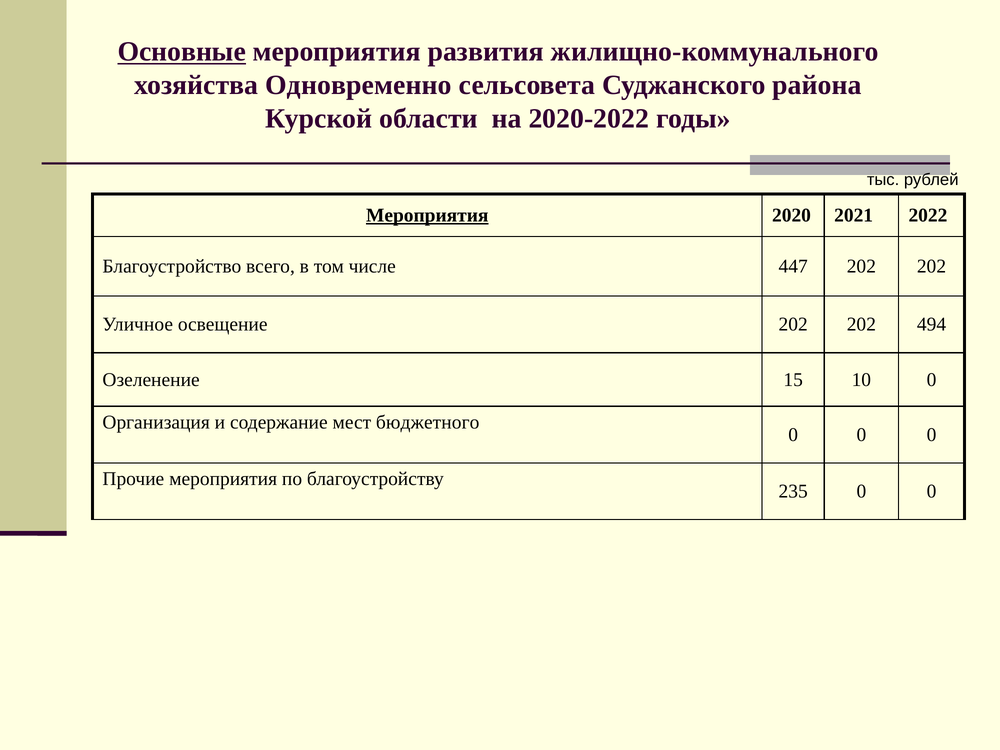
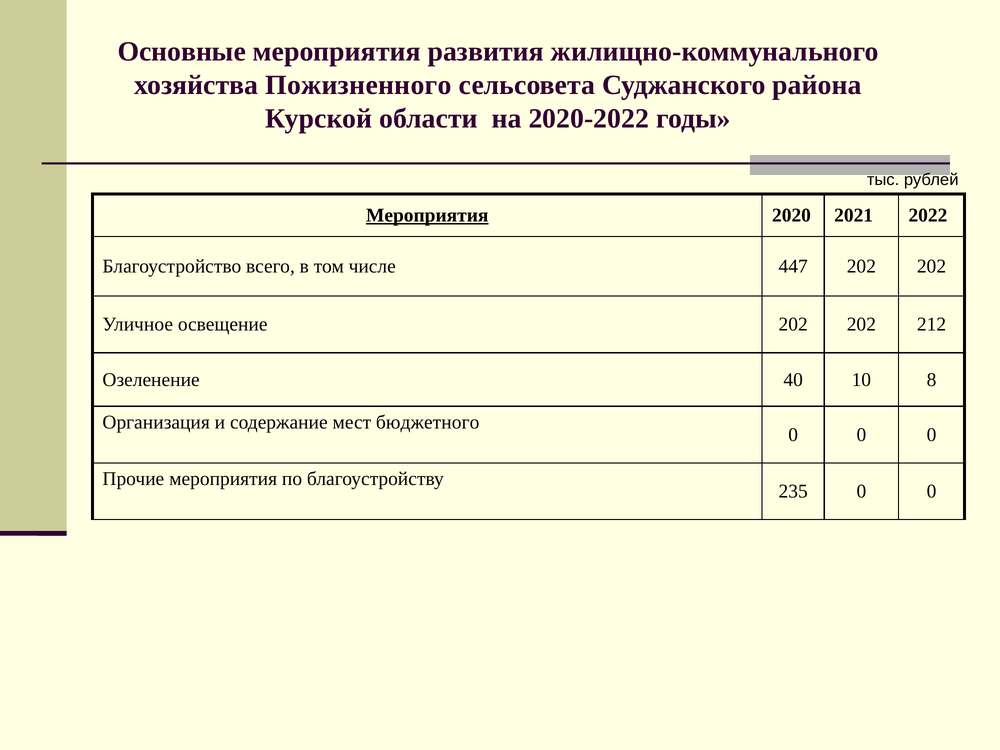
Основные underline: present -> none (182, 52)
Одновременно: Одновременно -> Пожизненного (358, 85)
494: 494 -> 212 (932, 325)
15: 15 -> 40 (793, 380)
10 0: 0 -> 8 (932, 380)
